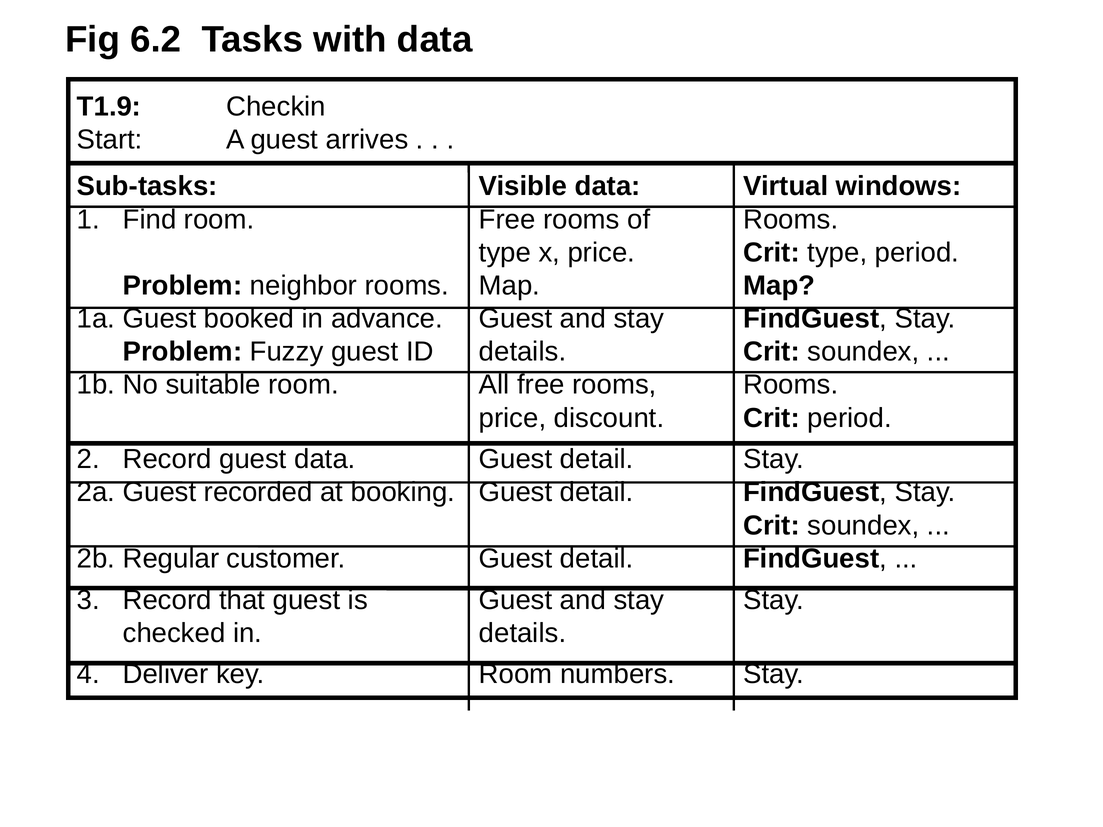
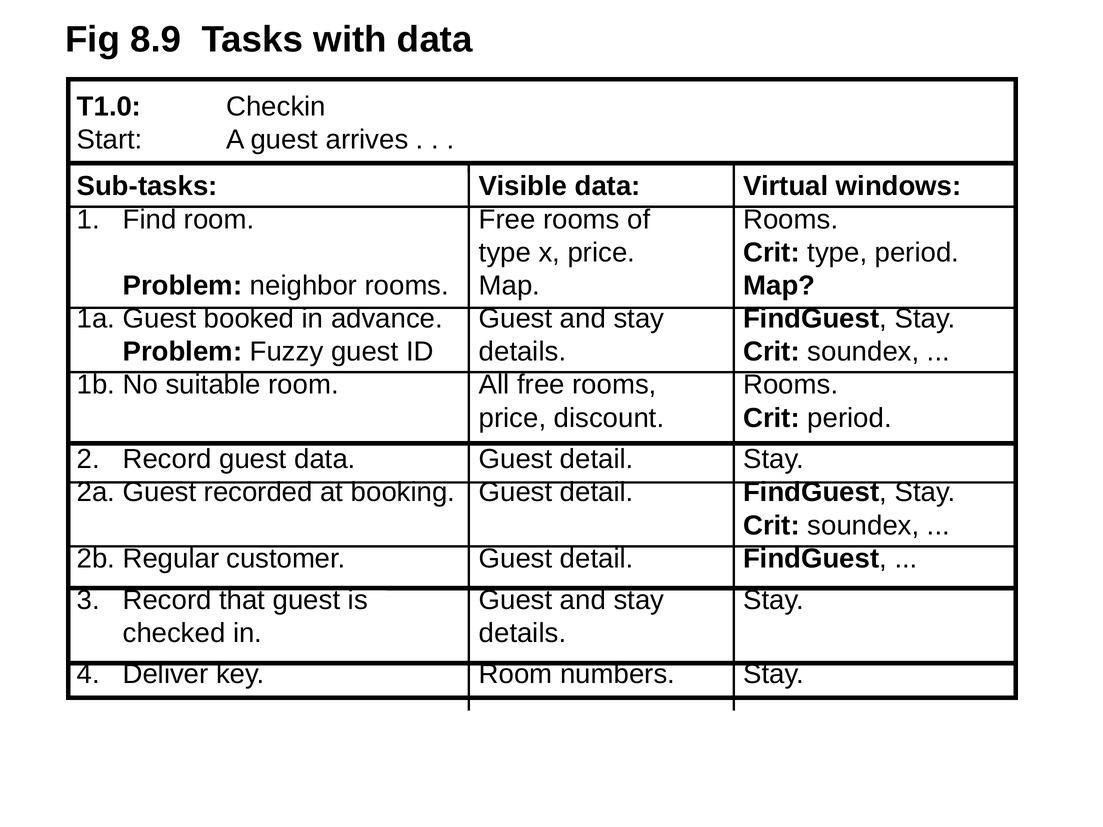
6.2: 6.2 -> 8.9 (156, 39)
T1.9: T1.9 -> T1.0 (109, 106)
